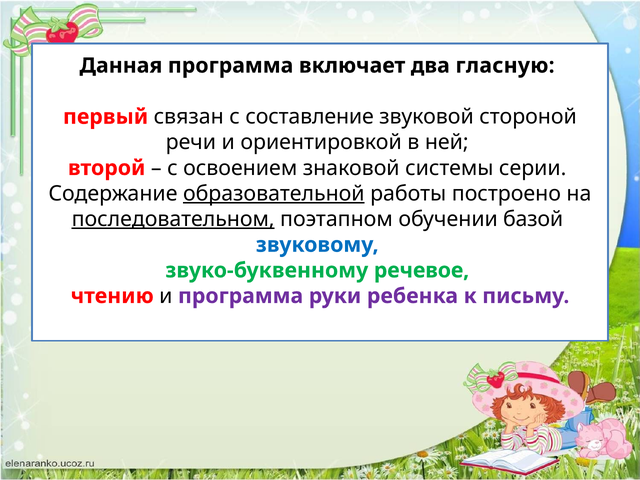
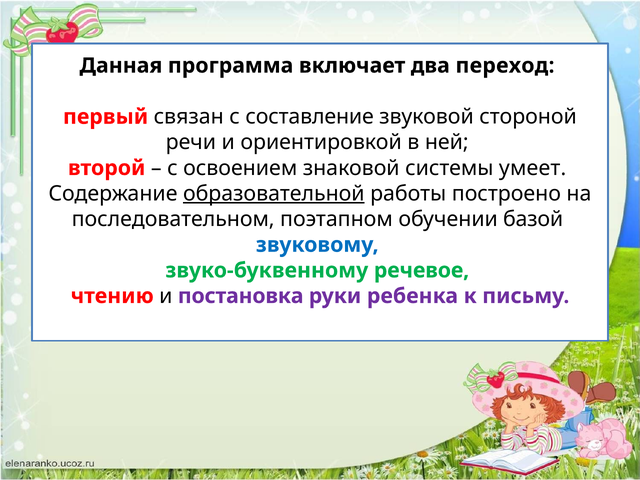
гласную: гласную -> переход (505, 66)
серии: серии -> умеет (533, 168)
последовательном underline: present -> none (173, 219)
и программа: программа -> постановка (241, 296)
